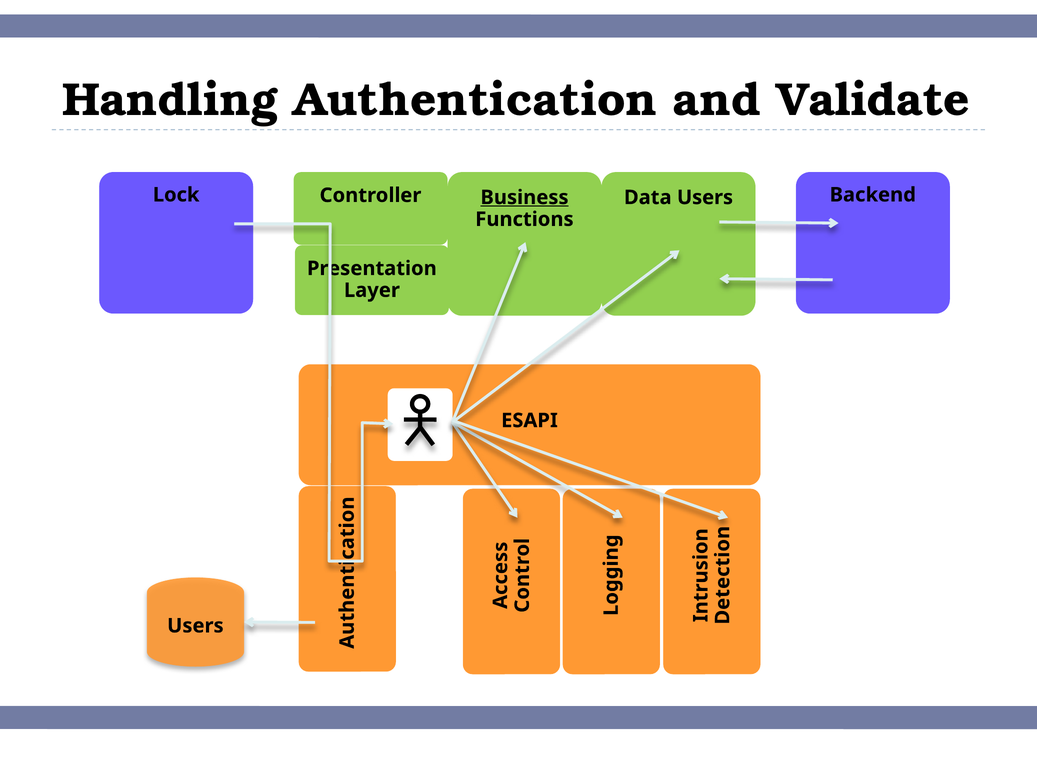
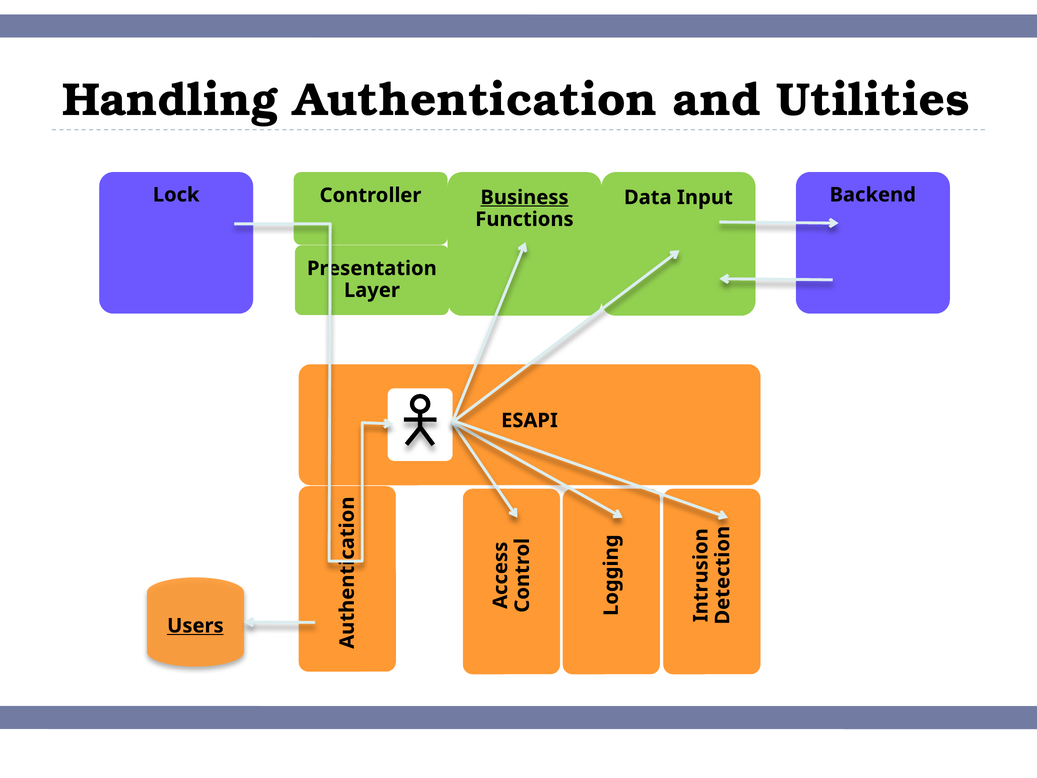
Validate: Validate -> Utilities (873, 100)
Data Users: Users -> Input (705, 197)
Users underline: none -> present (195, 626)
